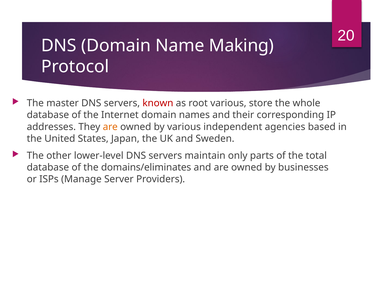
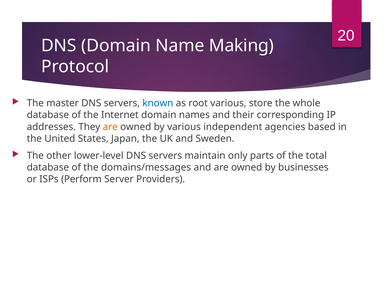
known colour: red -> blue (158, 103)
domains/eliminates: domains/eliminates -> domains/messages (146, 168)
Manage: Manage -> Perform (81, 179)
